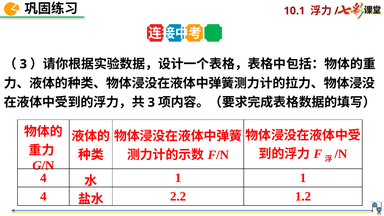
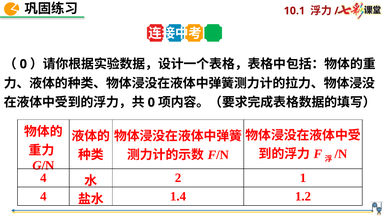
3: 3 -> 0 (23, 64)
3: 3 -> 0 (151, 102)
1: 1 -> 2 (178, 178)
2.2: 2.2 -> 1.4 (178, 196)
